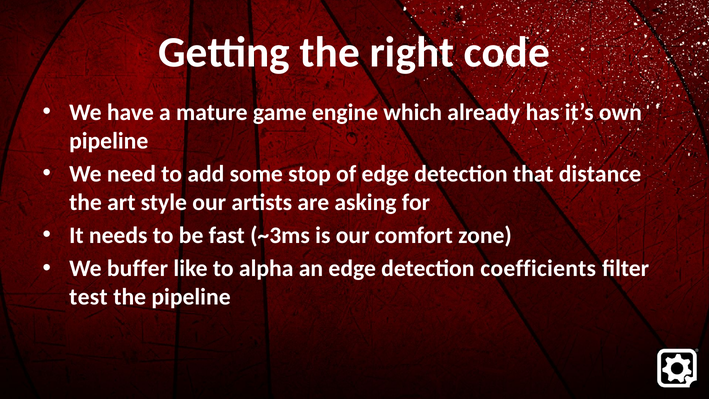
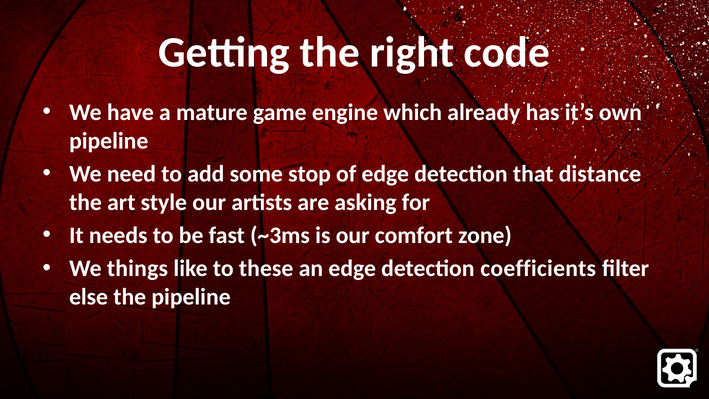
buffer: buffer -> things (137, 268)
alpha: alpha -> these (266, 268)
test: test -> else (89, 297)
